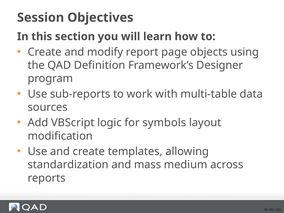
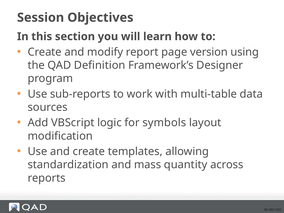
objects: objects -> version (209, 52)
medium: medium -> quantity (186, 165)
